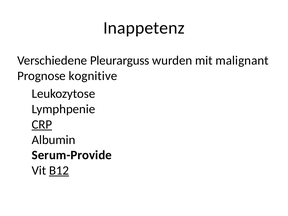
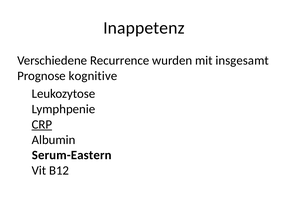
Pleurarguss: Pleurarguss -> Recurrence (120, 60)
malignant: malignant -> insgesamt (242, 60)
Serum-Provide: Serum-Provide -> Serum-Eastern (72, 155)
B12 underline: present -> none (59, 171)
